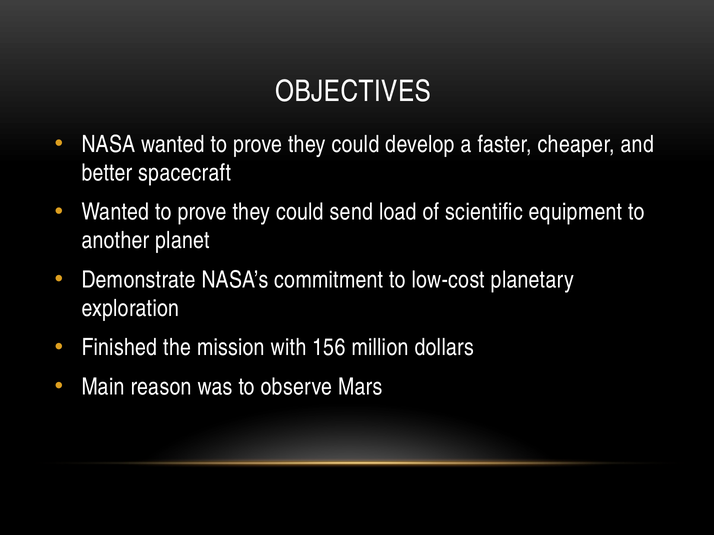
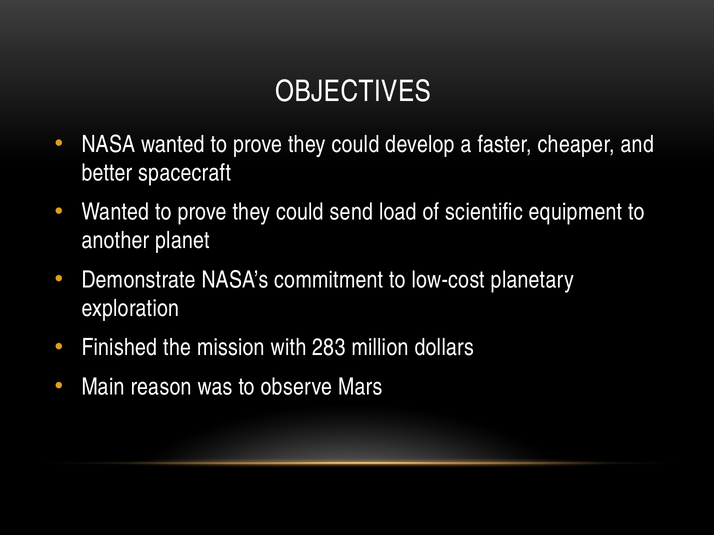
156: 156 -> 283 (329, 348)
